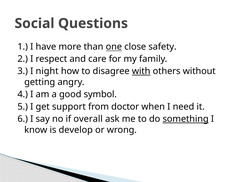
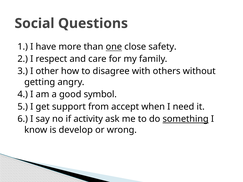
night: night -> other (47, 71)
with underline: present -> none (141, 71)
doctor: doctor -> accept (125, 107)
overall: overall -> activity (88, 119)
